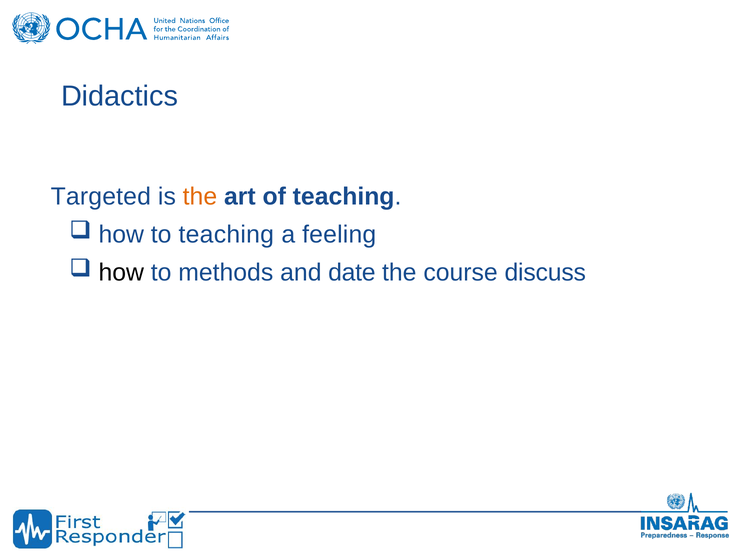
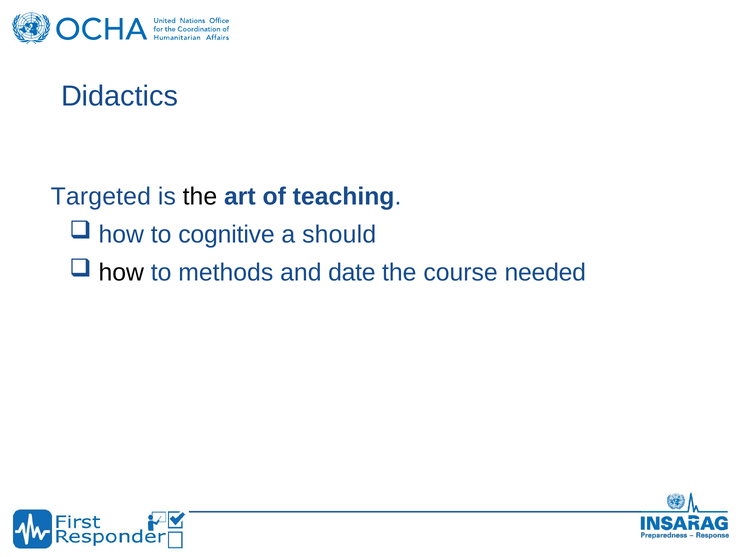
the colour: orange -> black (200, 197)
to teaching: teaching -> cognitive (226, 235)
feeling: feeling -> should (339, 235)
discuss: discuss -> needed (545, 272)
